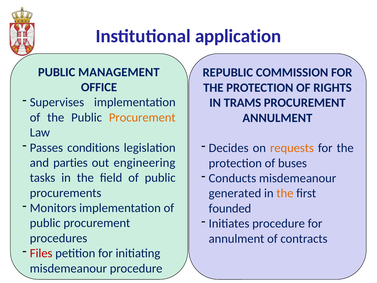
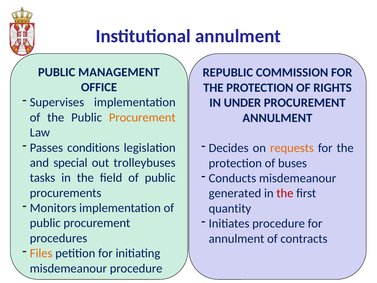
Institutional application: application -> annulment (238, 36)
TRAMS: TRAMS -> UNDER (242, 103)
parties: parties -> special (70, 163)
engineering: engineering -> trolleybuses (145, 163)
the colour: orange -> red (285, 193)
founded: founded -> quantity (230, 208)
Files colour: red -> orange (41, 253)
